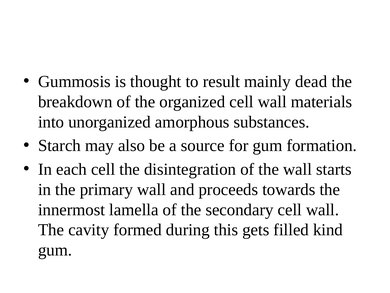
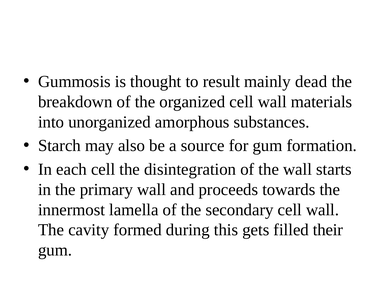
kind: kind -> their (328, 230)
